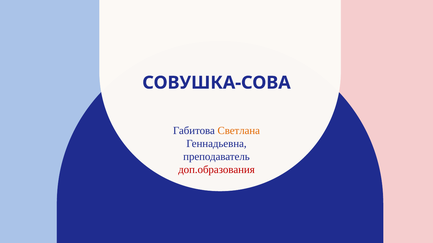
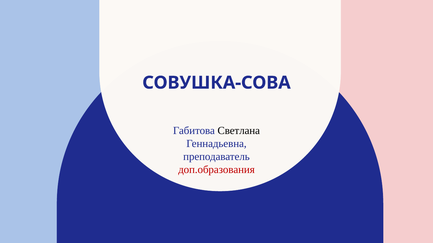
Светлана colour: orange -> black (239, 131)
